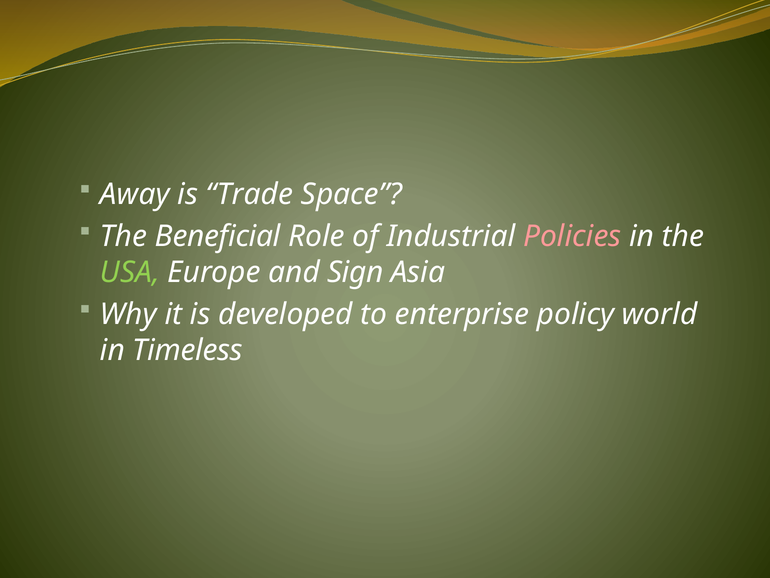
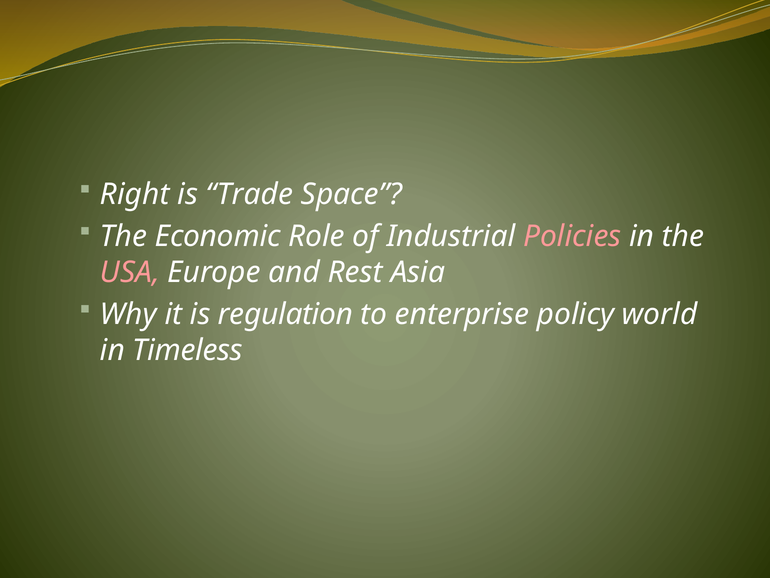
Away: Away -> Right (135, 194)
Beneficial: Beneficial -> Economic (218, 236)
USA colour: light green -> pink (130, 272)
Sign: Sign -> Rest (355, 272)
developed: developed -> regulation (286, 314)
